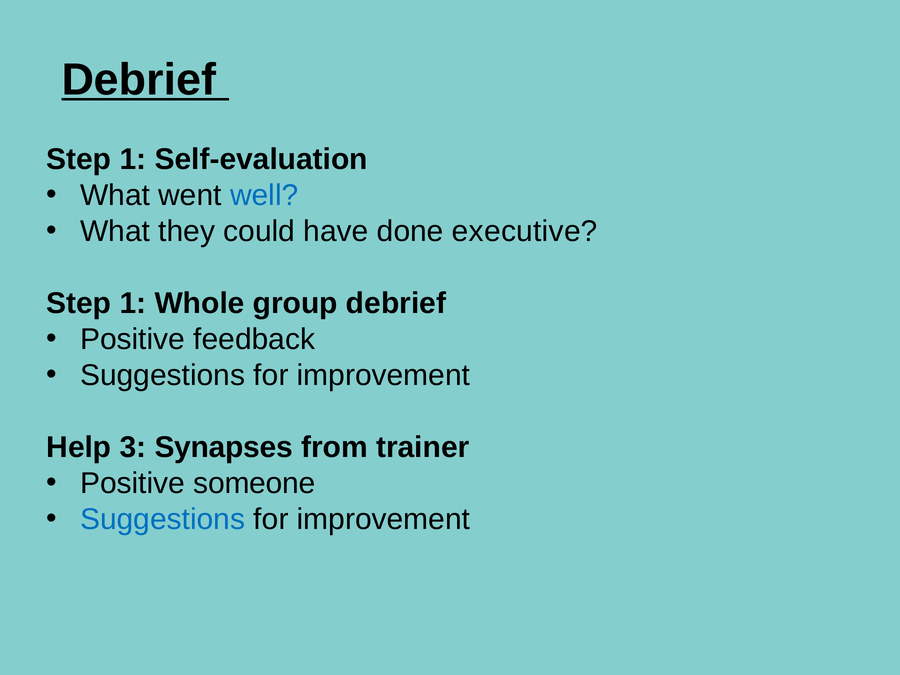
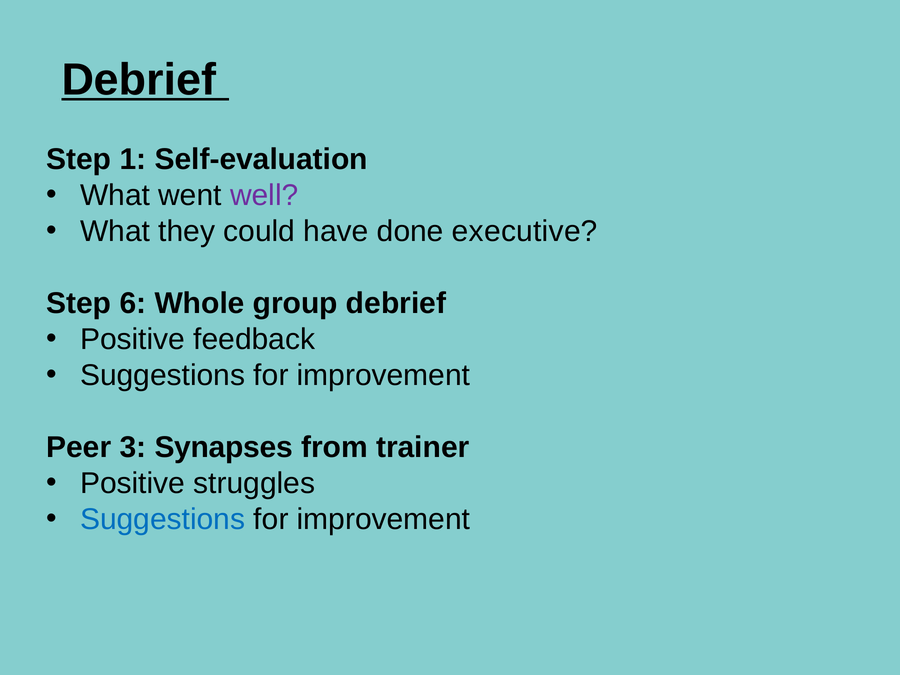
well colour: blue -> purple (264, 196)
1: 1 -> 6 (133, 304)
Help: Help -> Peer (79, 448)
someone: someone -> struggles (254, 484)
